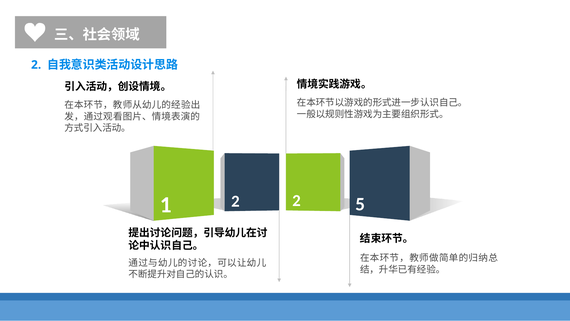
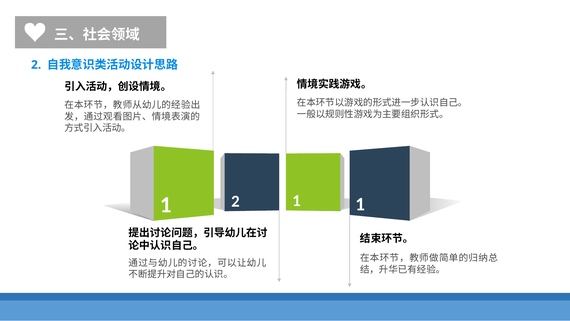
2 2: 2 -> 1 (296, 201)
1 5: 5 -> 1 (360, 204)
